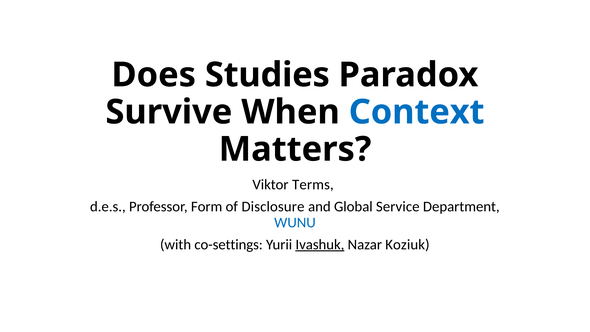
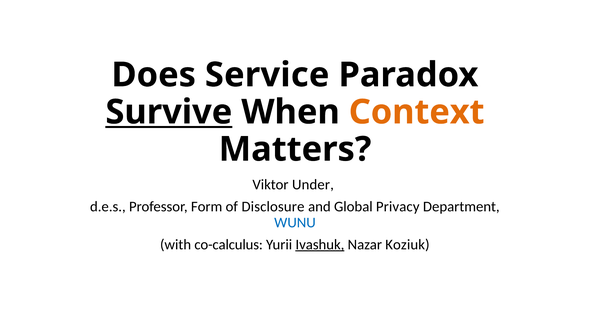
Studies: Studies -> Service (267, 75)
Survive underline: none -> present (169, 112)
Context colour: blue -> orange (417, 112)
Terms: Terms -> Under (313, 184)
Service: Service -> Privacy (398, 206)
co-settings: co-settings -> co-calculus (229, 244)
